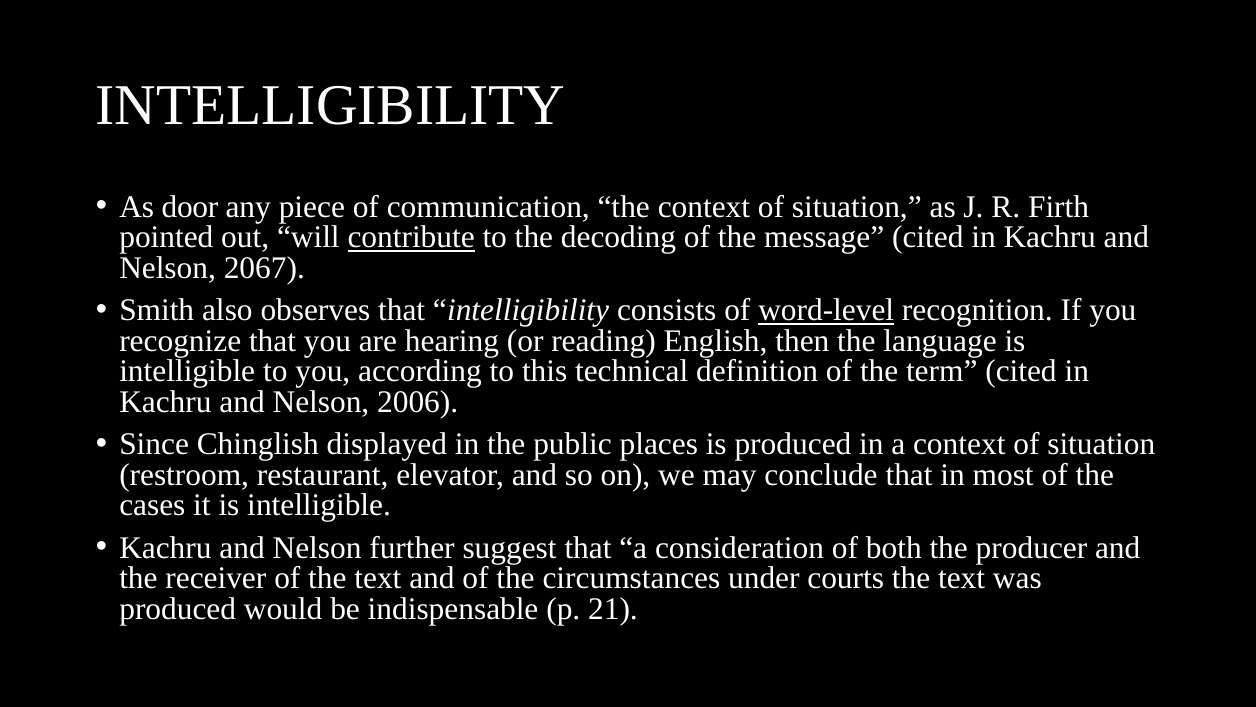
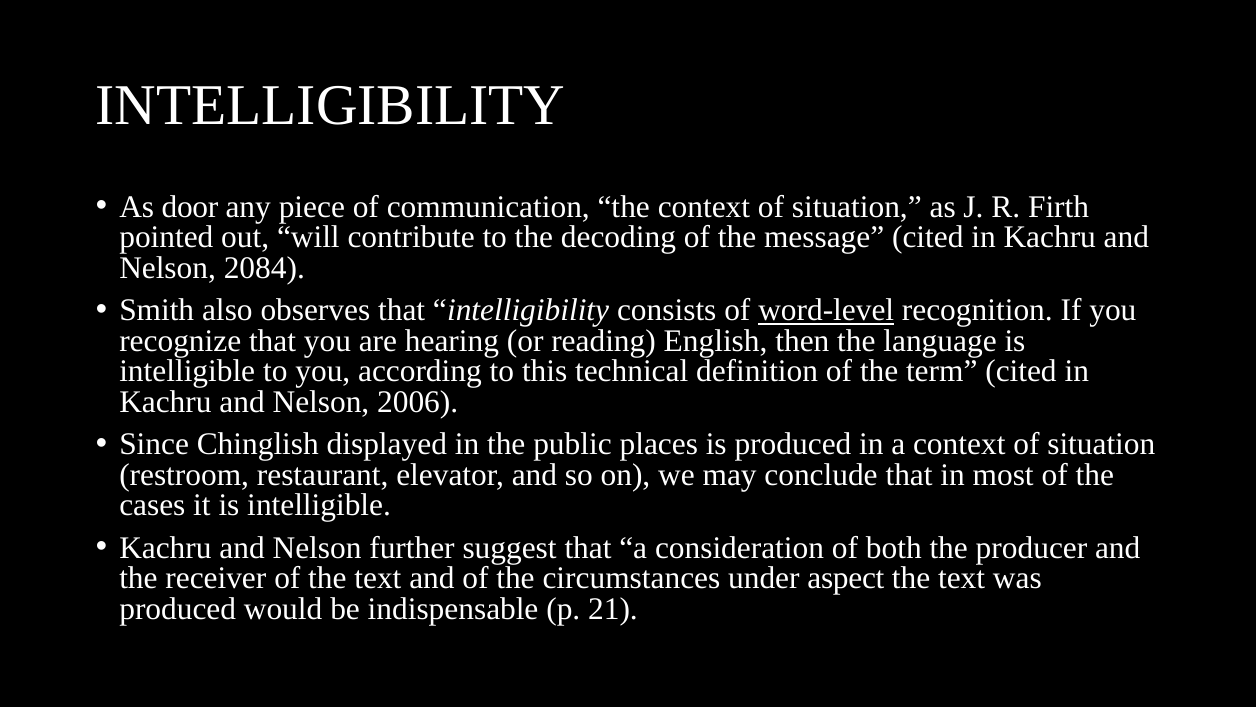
contribute underline: present -> none (411, 237)
2067: 2067 -> 2084 (264, 268)
courts: courts -> aspect (846, 578)
